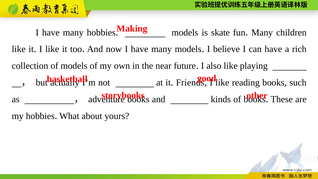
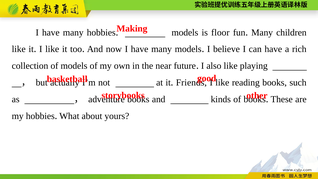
skate: skate -> floor (220, 32)
